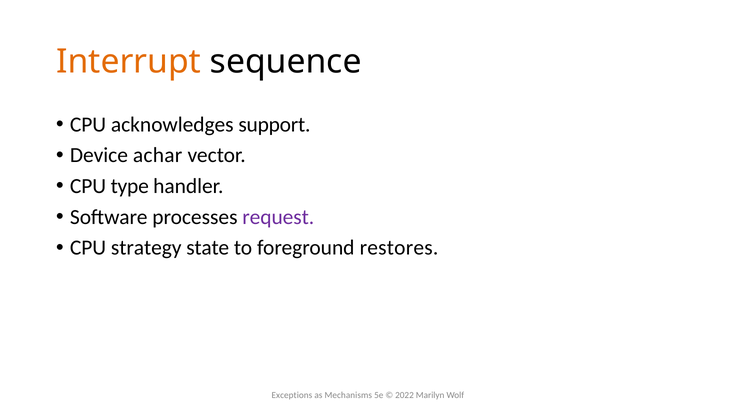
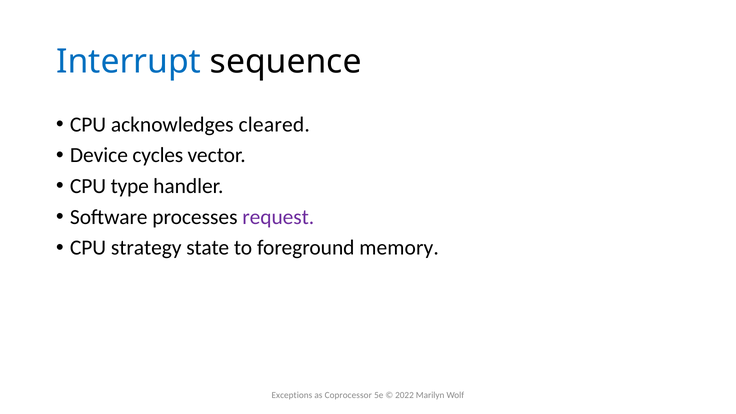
Interrupt colour: orange -> blue (129, 62)
support: support -> cleared (274, 124)
achar: achar -> cycles (158, 155)
restores: restores -> memory (399, 248)
Mechanisms: Mechanisms -> Coprocessor (348, 395)
